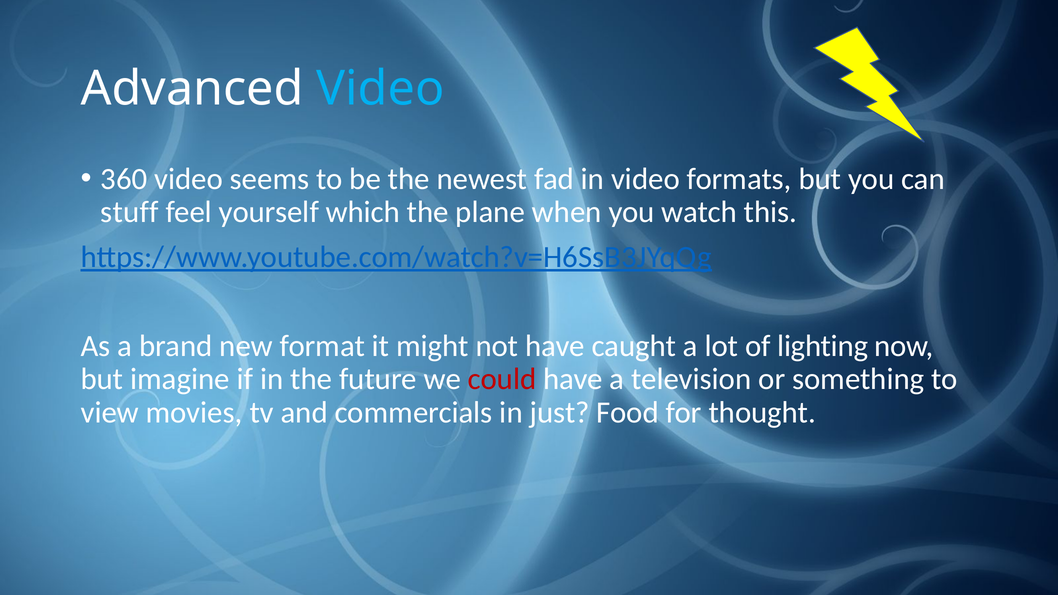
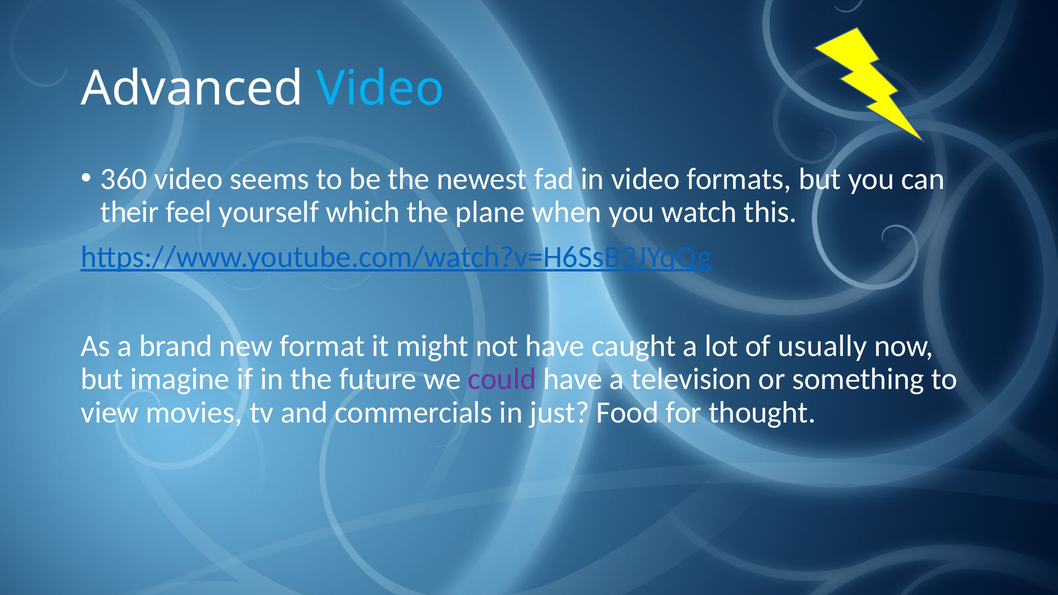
stuff: stuff -> their (130, 212)
lighting: lighting -> usually (822, 346)
could colour: red -> purple (502, 379)
